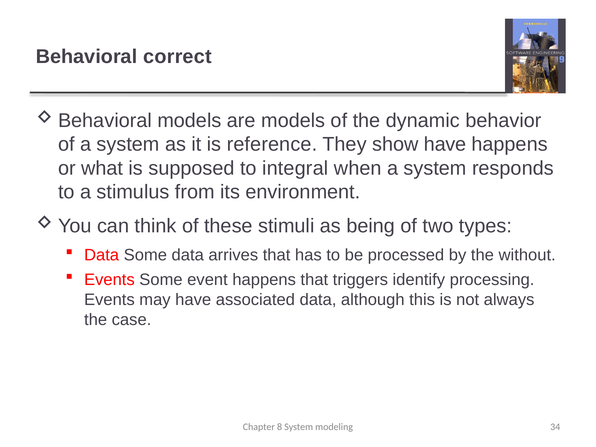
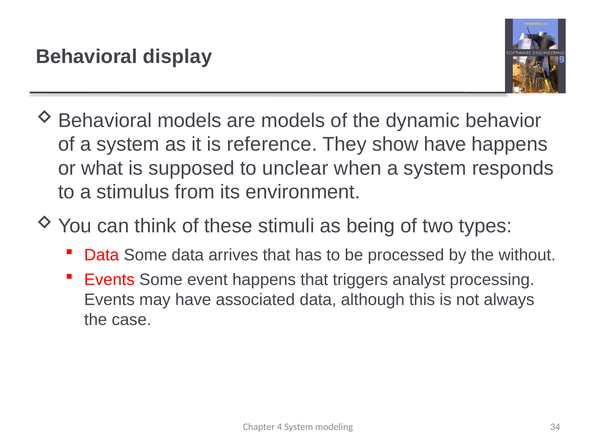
correct: correct -> display (177, 57)
integral: integral -> unclear (295, 168)
identify: identify -> analyst (419, 280)
8: 8 -> 4 (280, 427)
